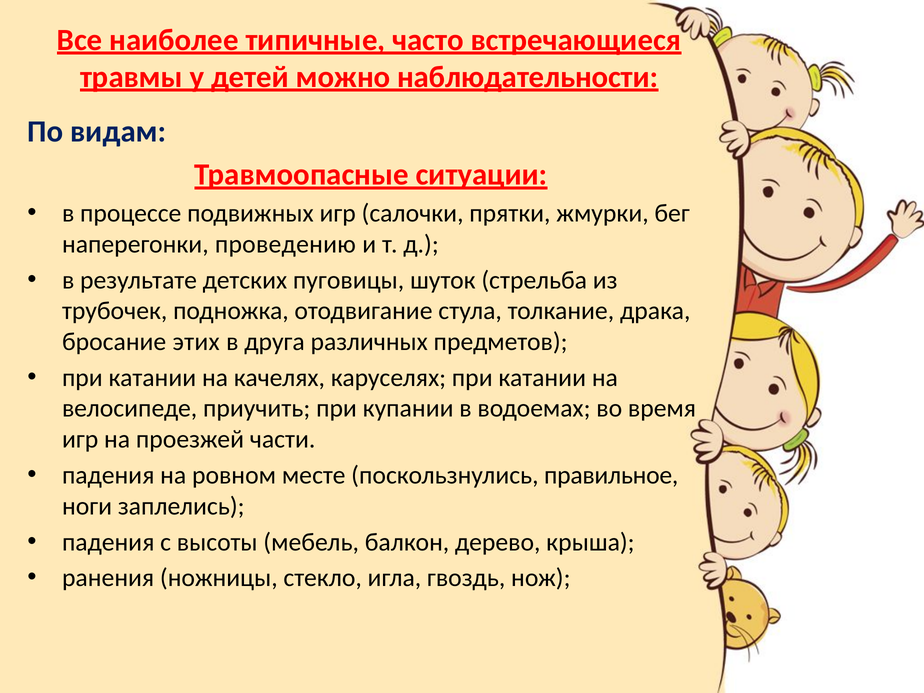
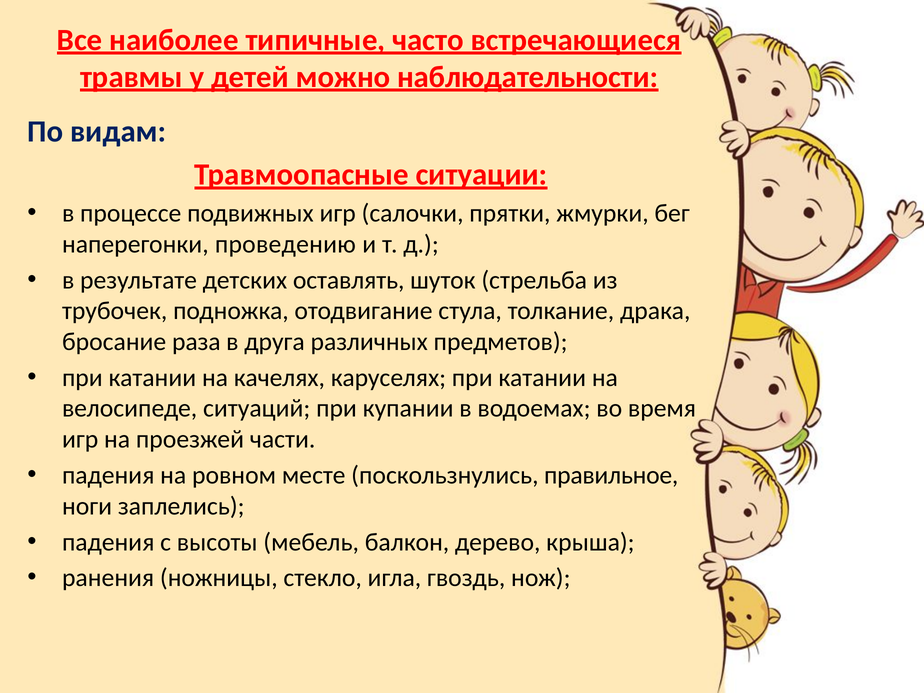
пуговицы: пуговицы -> оставлять (349, 280)
этих: этих -> раза (196, 342)
приучить: приучить -> ситуаций (257, 409)
